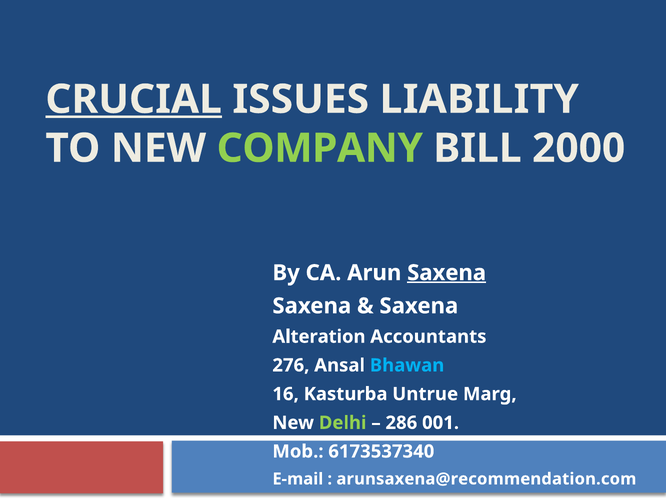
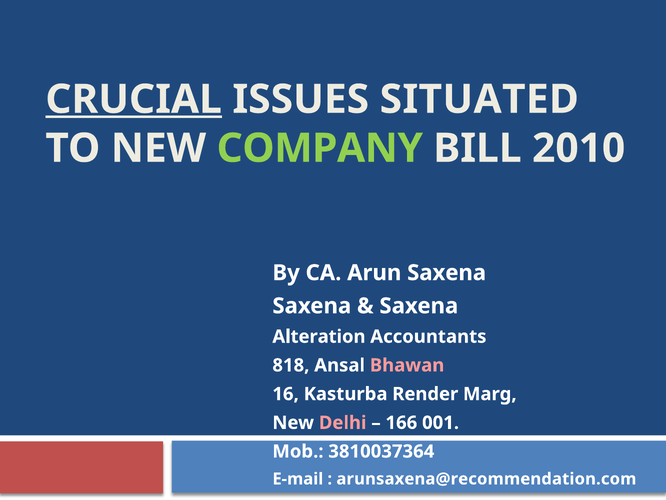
LIABILITY: LIABILITY -> SITUATED (479, 99)
2000: 2000 -> 2010 (579, 148)
Saxena underline: present -> none (447, 273)
276: 276 -> 818 (291, 365)
Bhawan colour: light blue -> pink (407, 365)
Untrue: Untrue -> Render (425, 394)
Delhi colour: light green -> pink (343, 422)
286: 286 -> 166 (401, 422)
6173537340: 6173537340 -> 3810037364 (381, 451)
